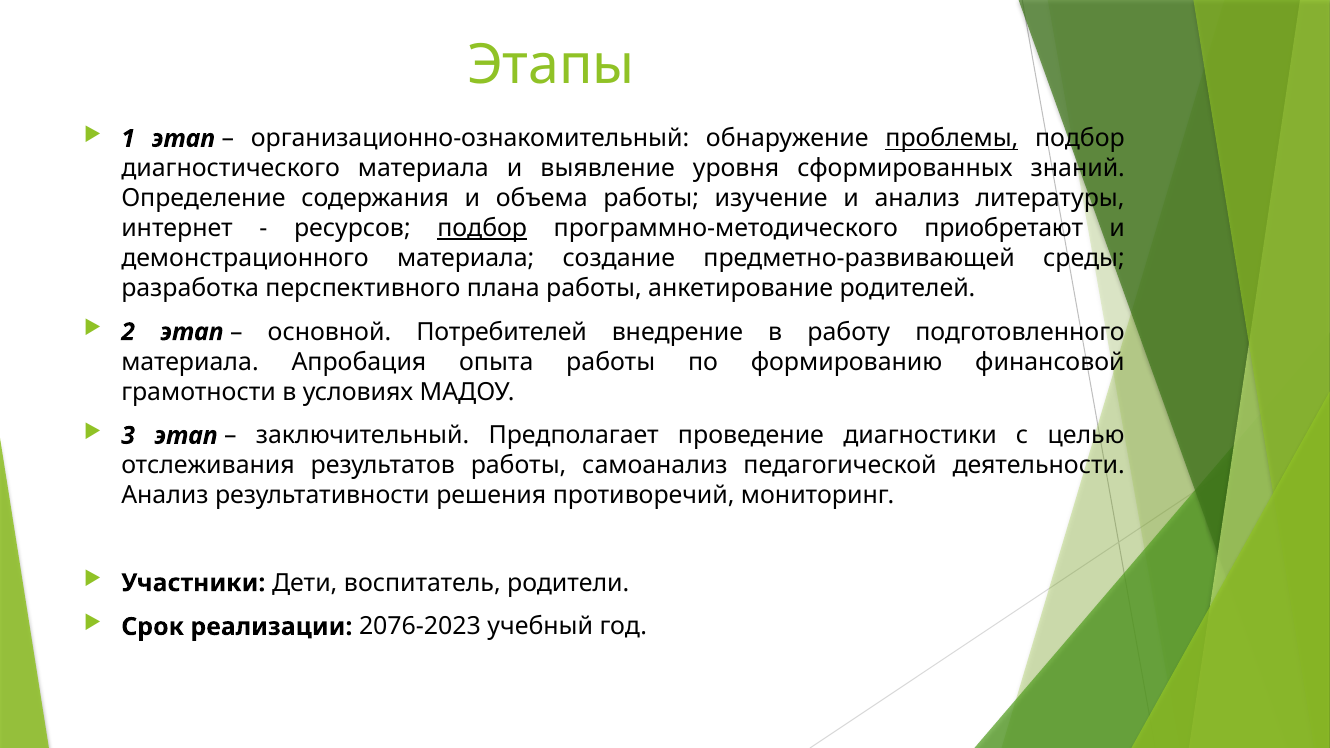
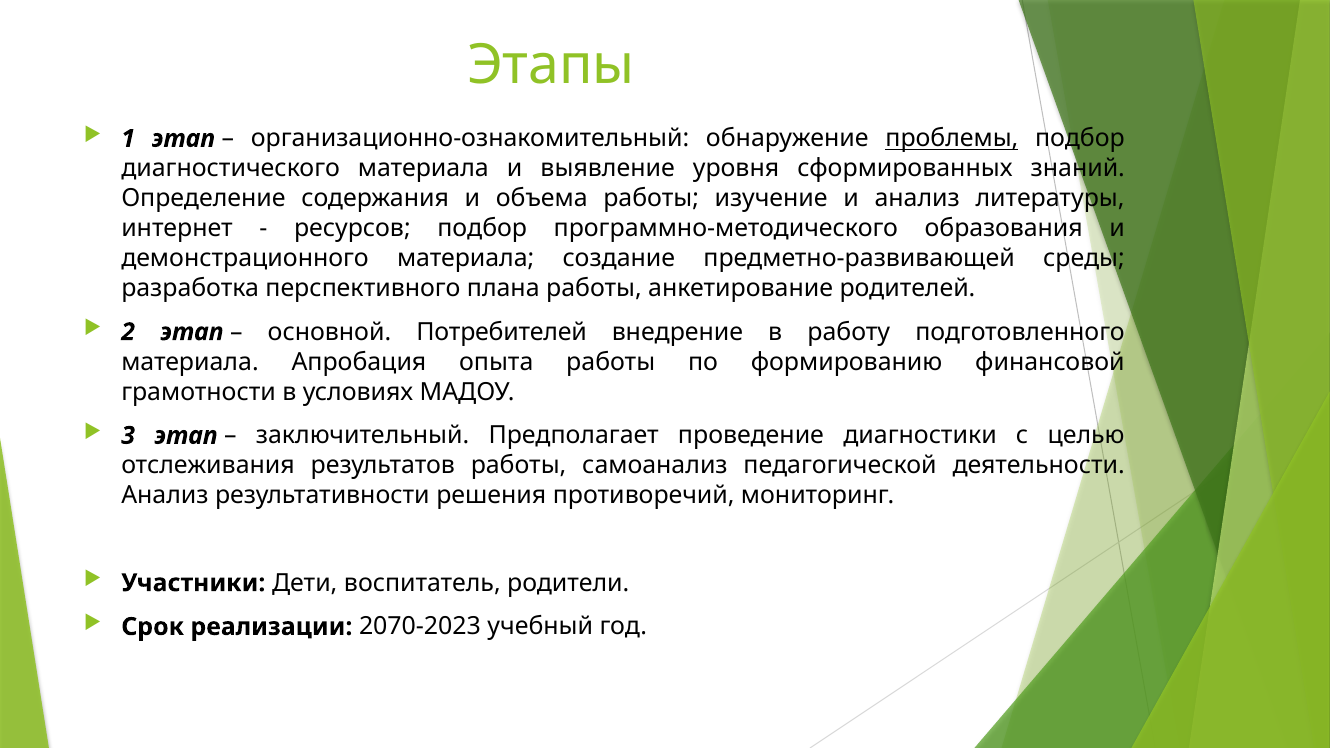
подбор underline: present -> none (482, 228)
приобретают: приобретают -> образования (1004, 228)
2076-2023: 2076-2023 -> 2070-2023 (420, 627)
